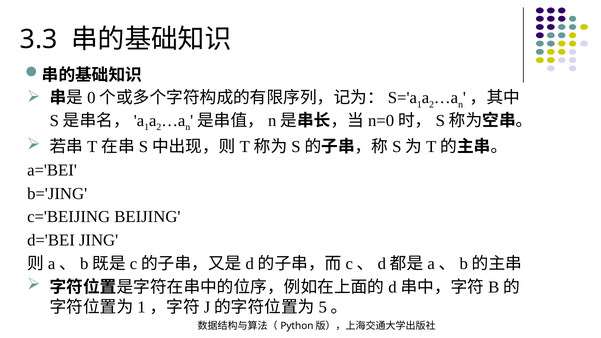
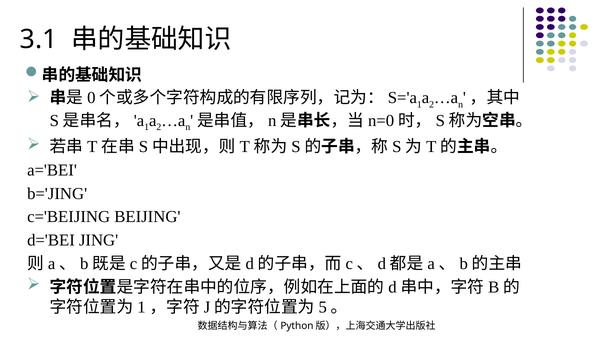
3.3: 3.3 -> 3.1 (39, 40)
